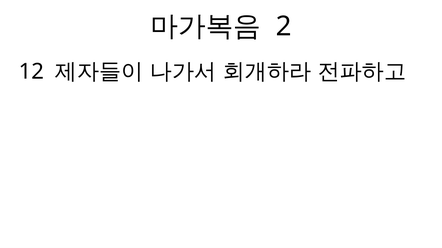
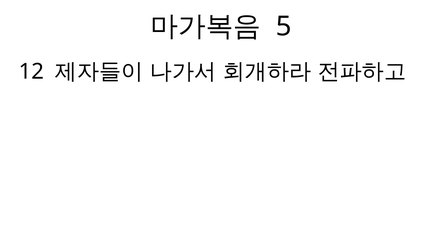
2: 2 -> 5 (284, 27)
